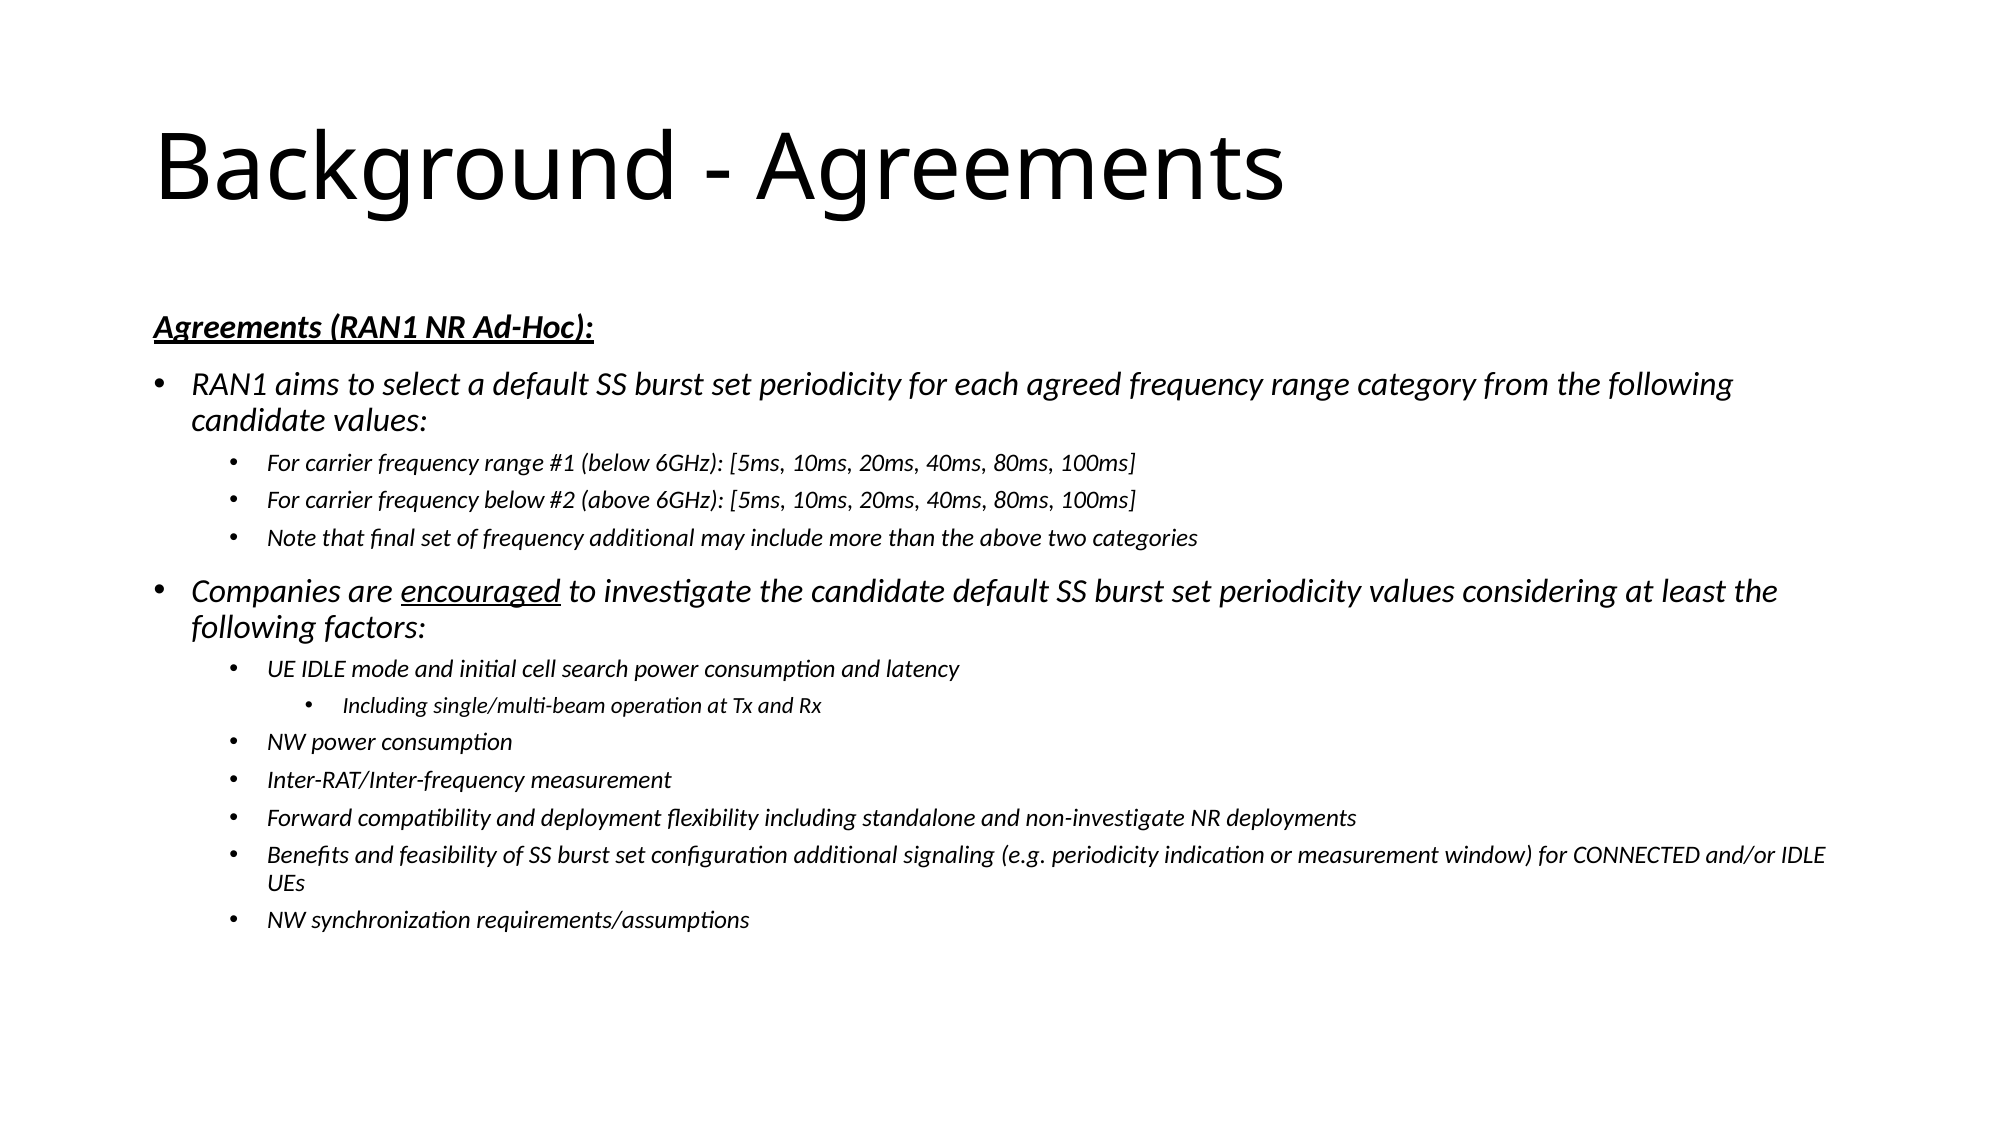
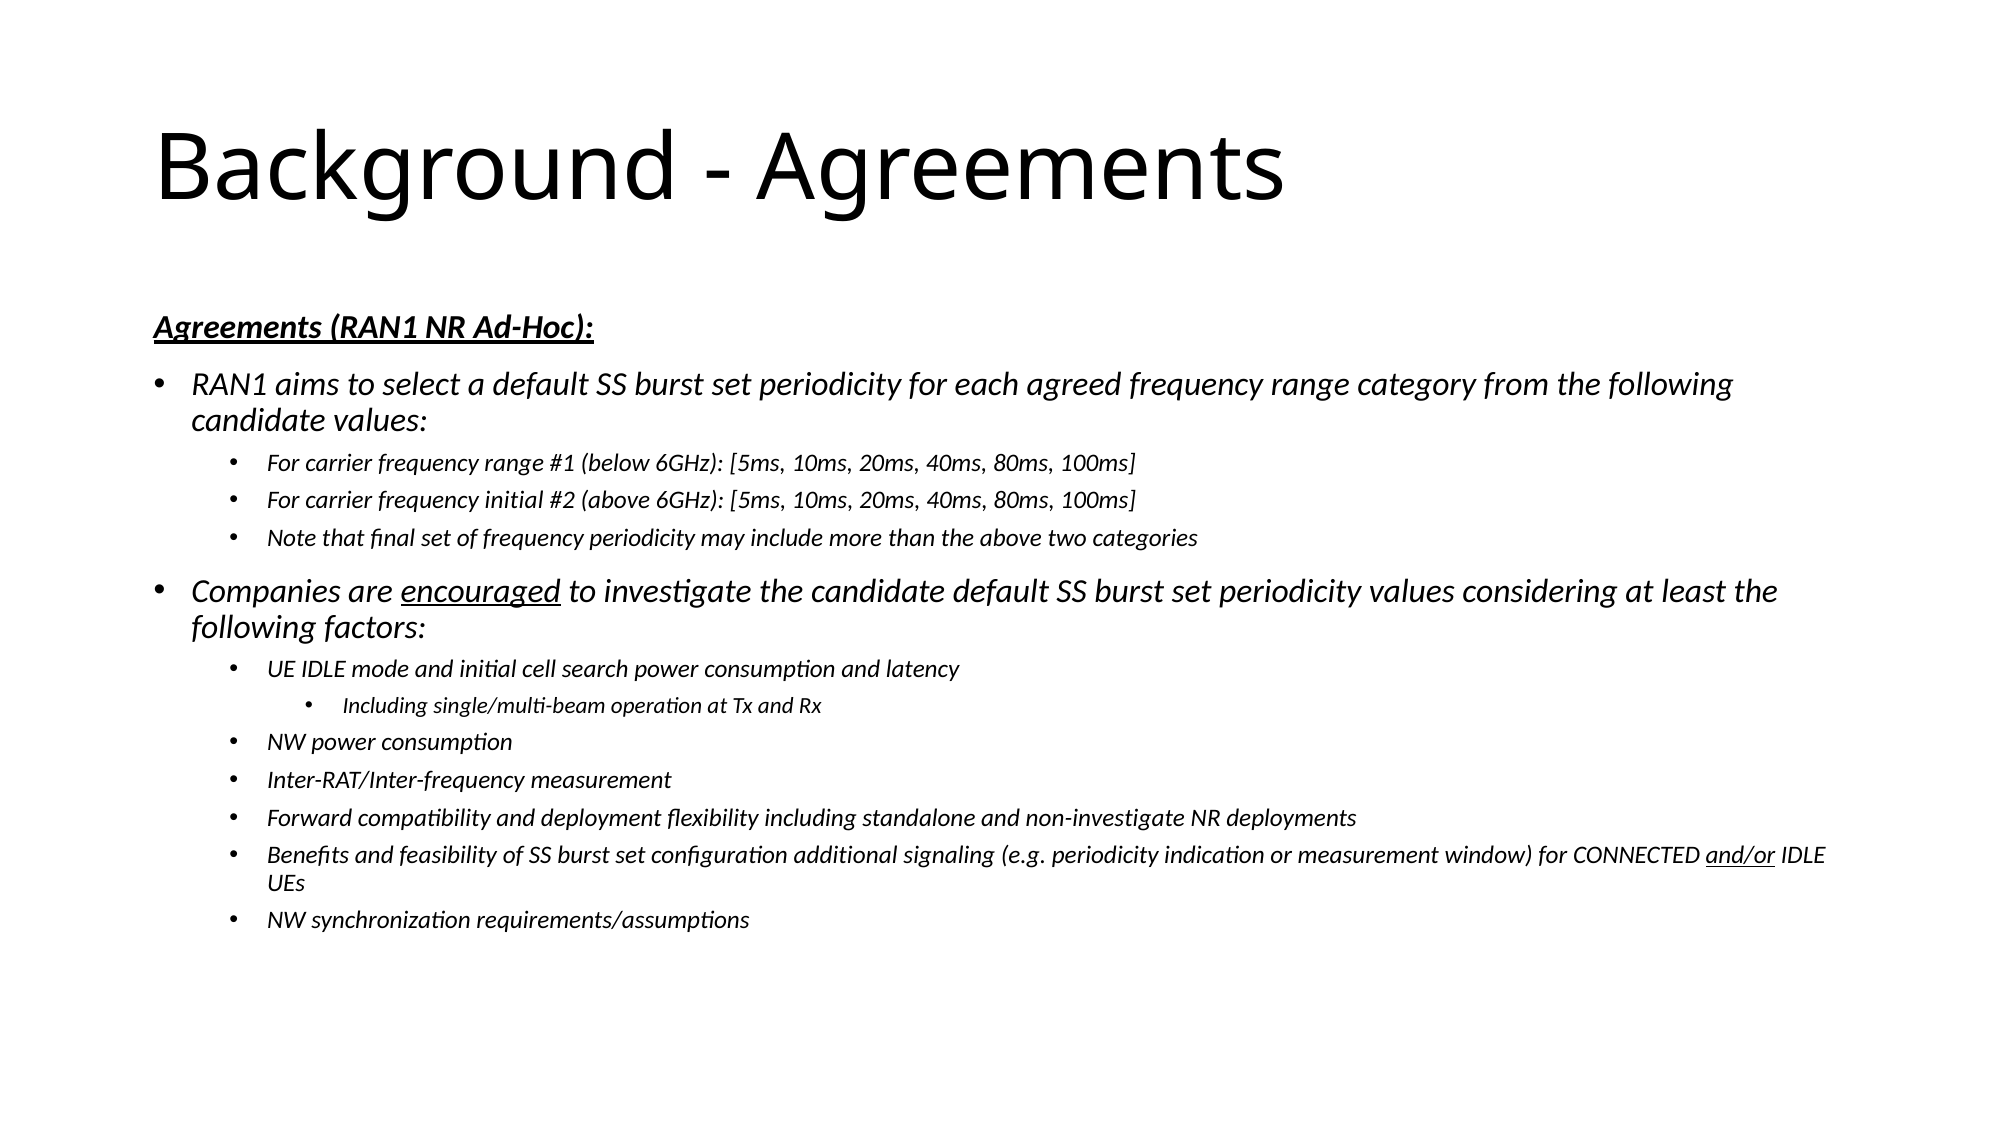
frequency below: below -> initial (514, 501)
frequency additional: additional -> periodicity (642, 538)
and/or underline: none -> present (1740, 856)
